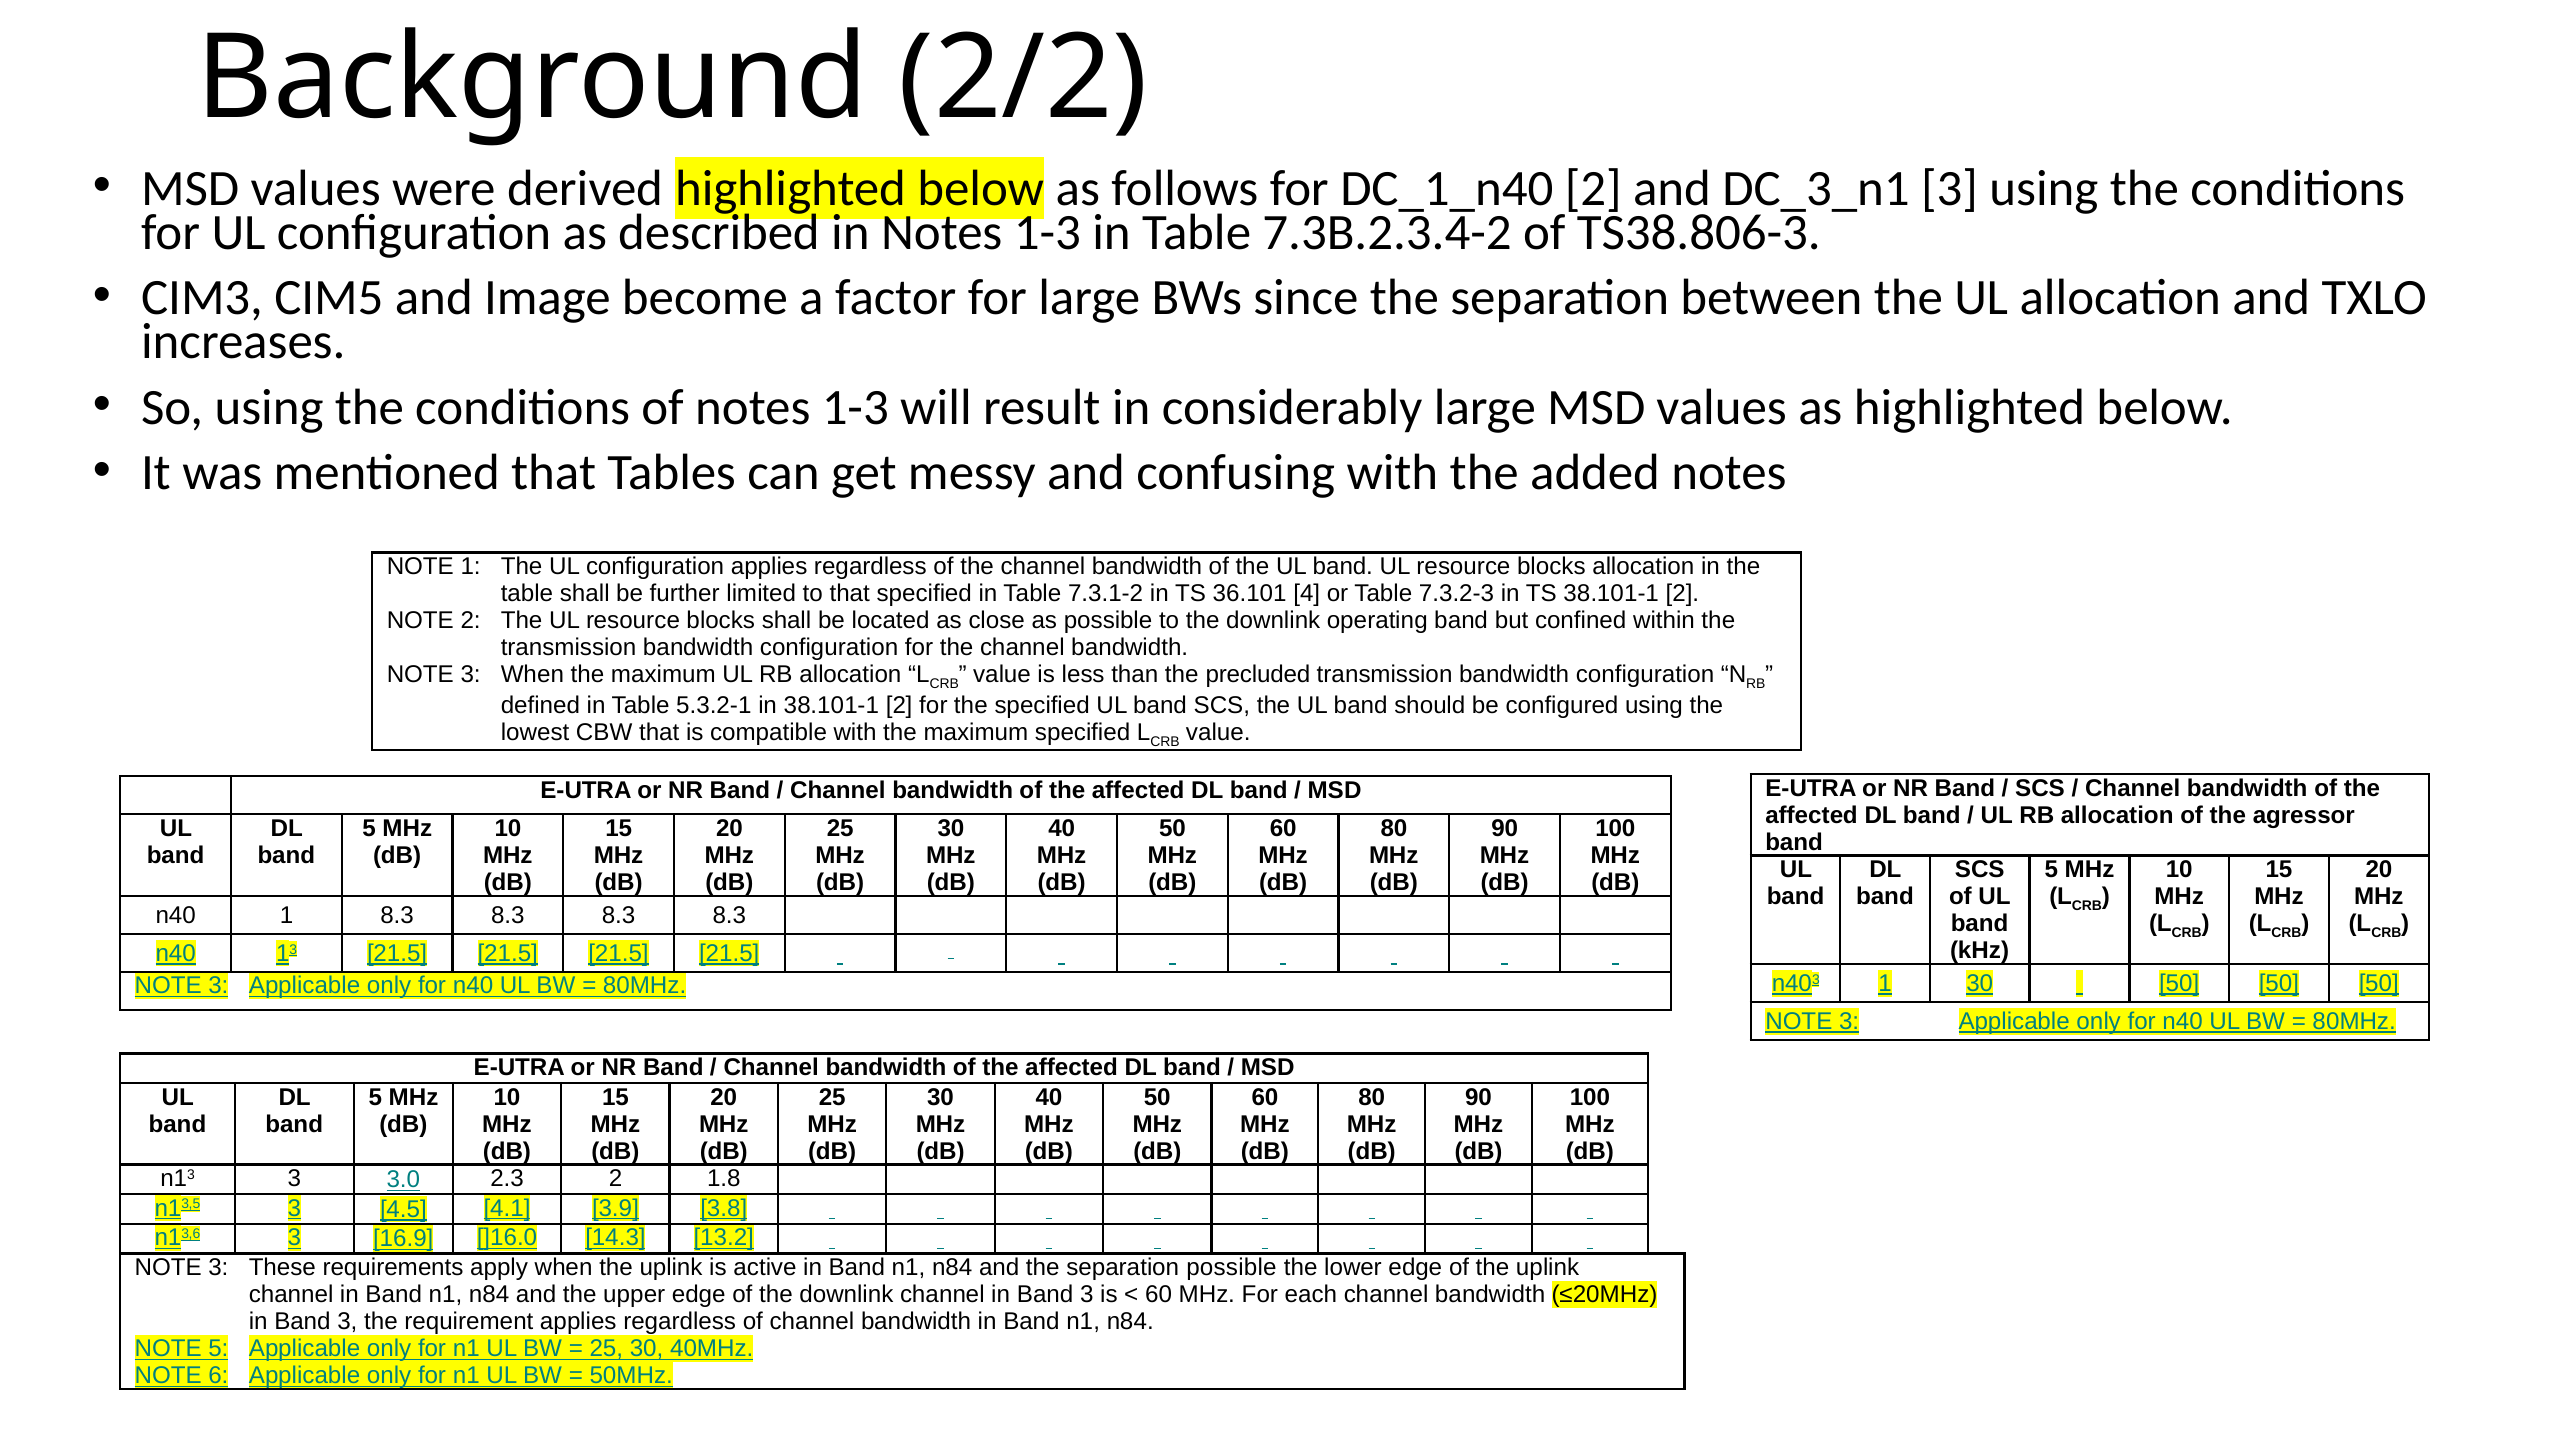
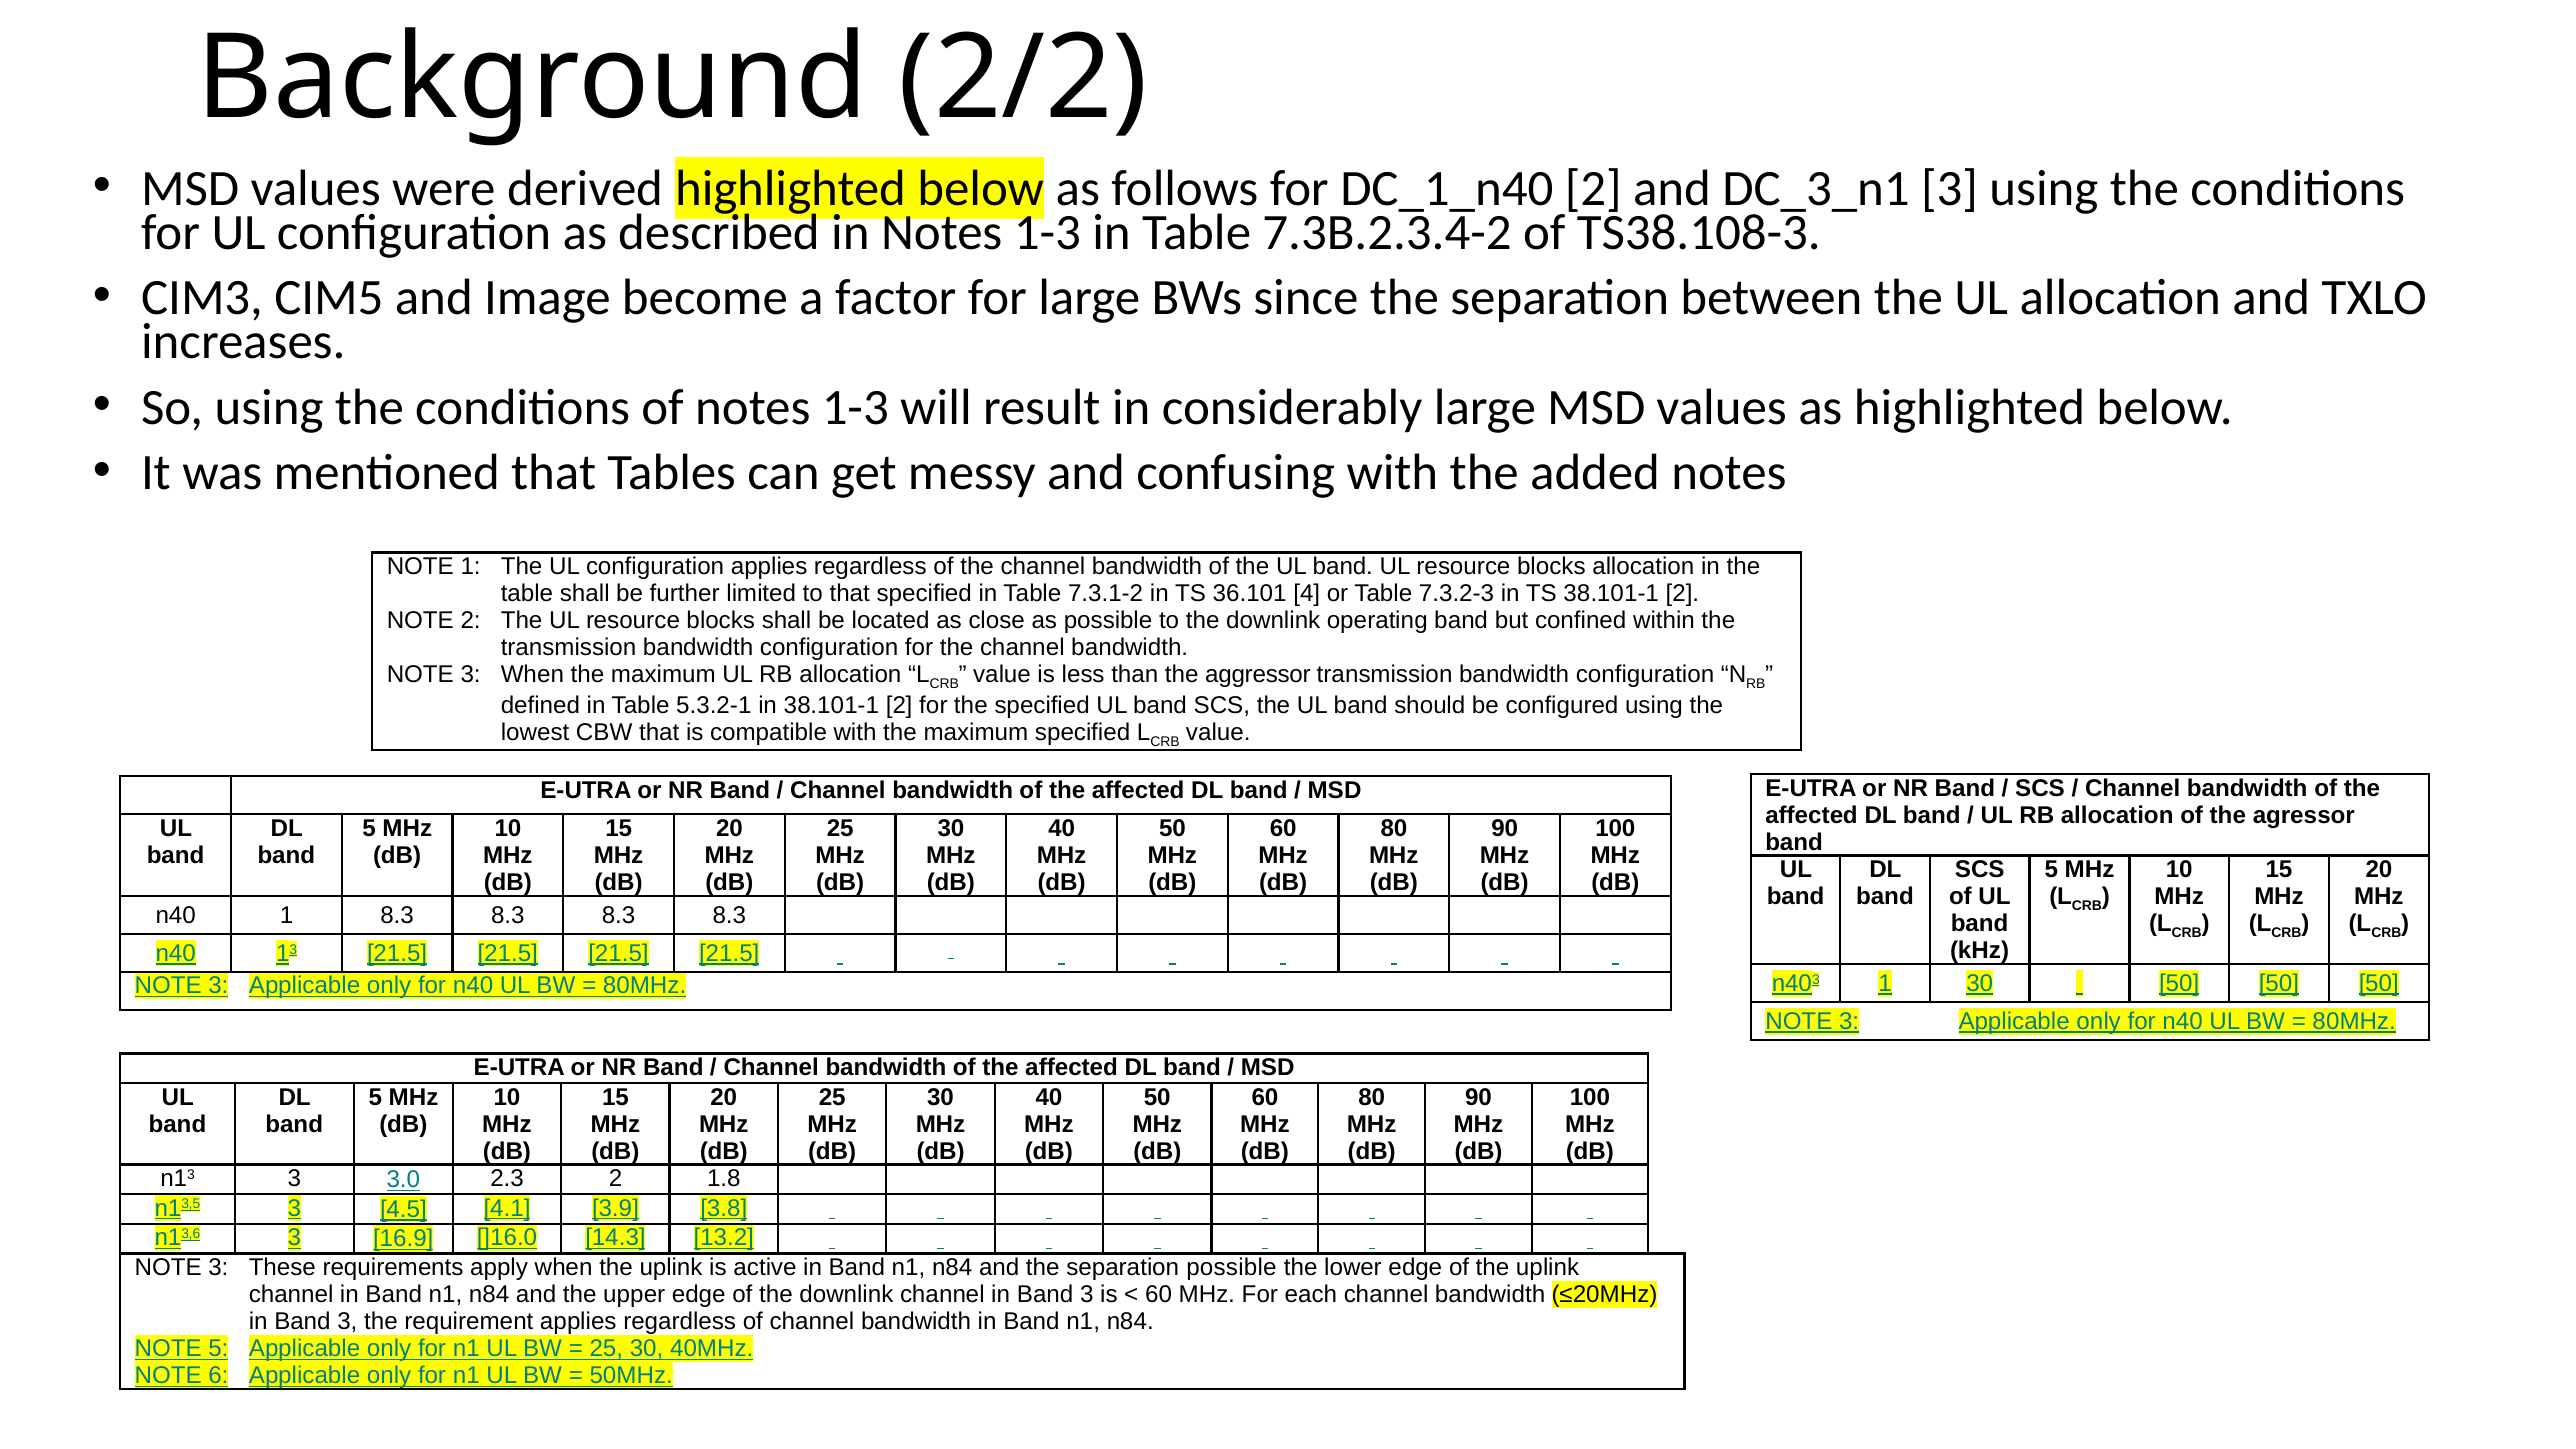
TS38.806-3: TS38.806-3 -> TS38.108-3 (1699, 233)
precluded: precluded -> aggressor (1258, 675)
